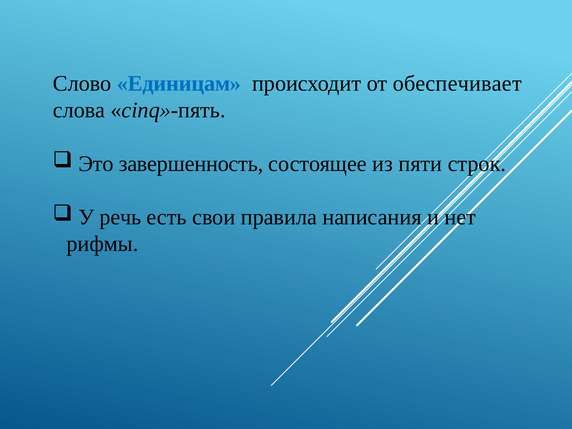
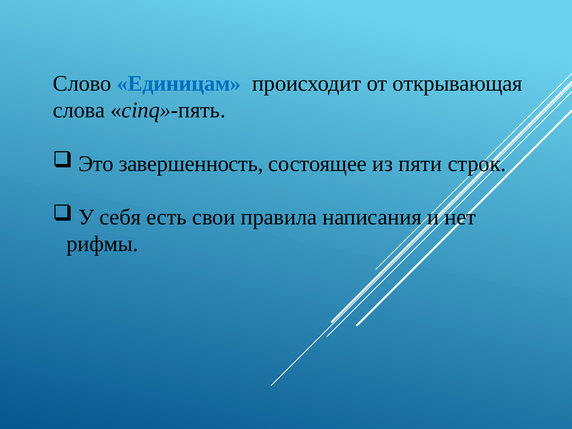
обеспечивает: обеспечивает -> открывающая (457, 84)
речь: речь -> себя (120, 217)
